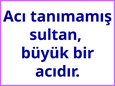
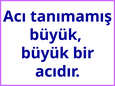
sultan: sultan -> büyük (56, 35)
